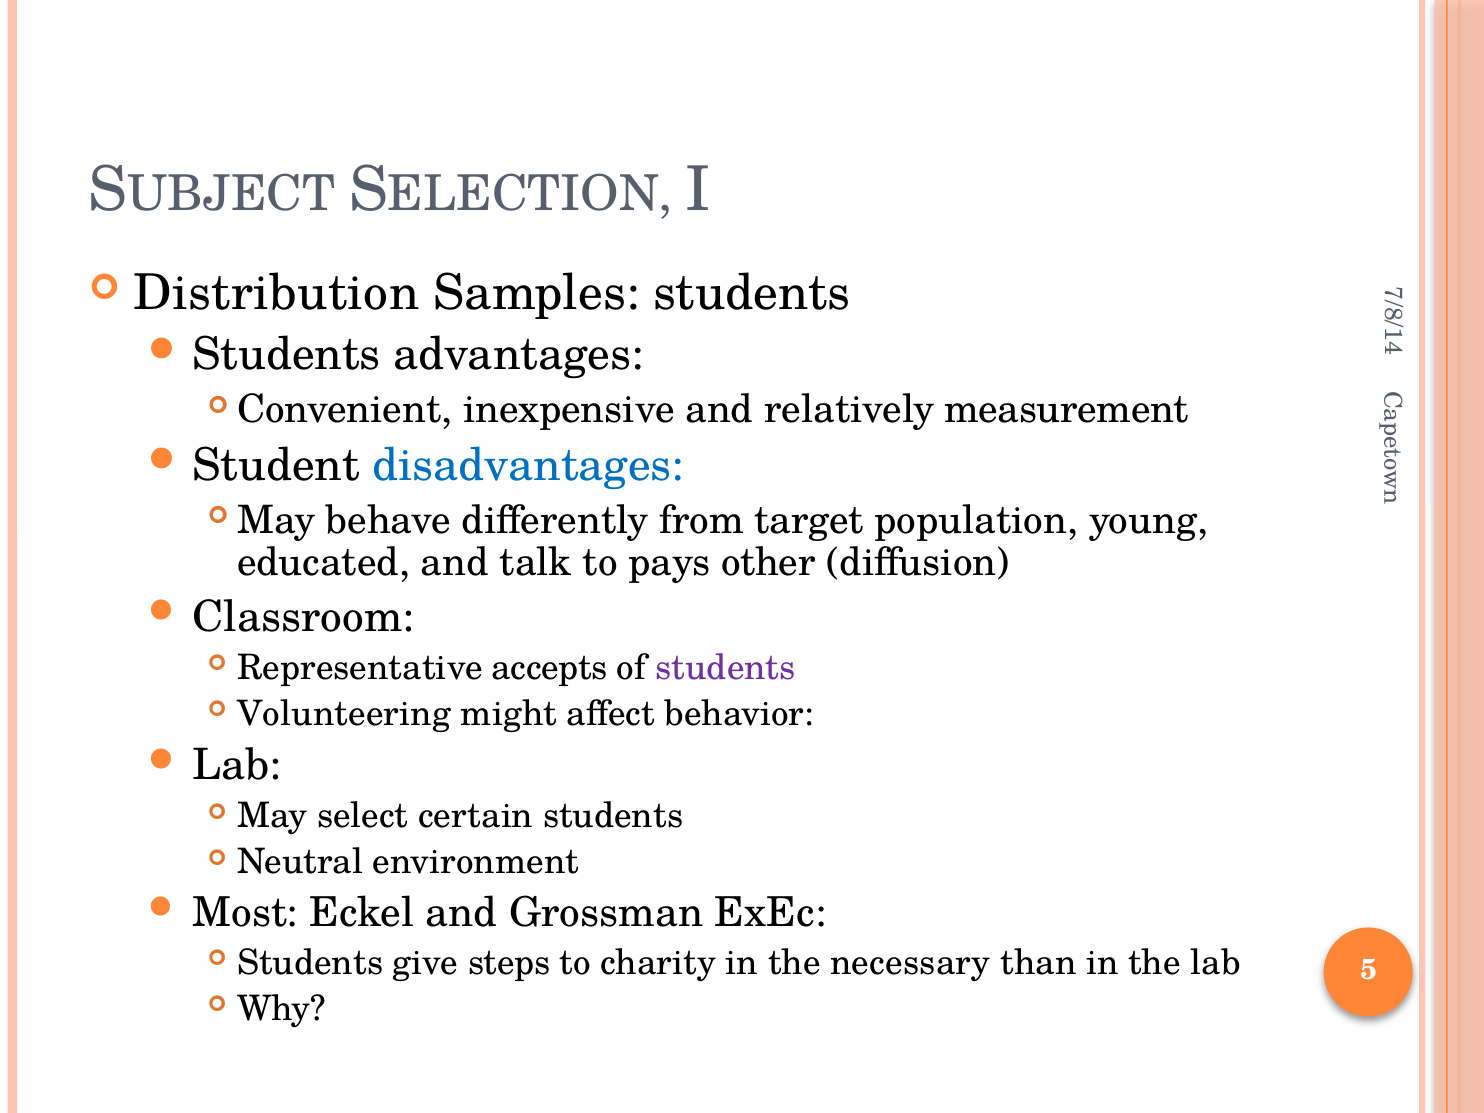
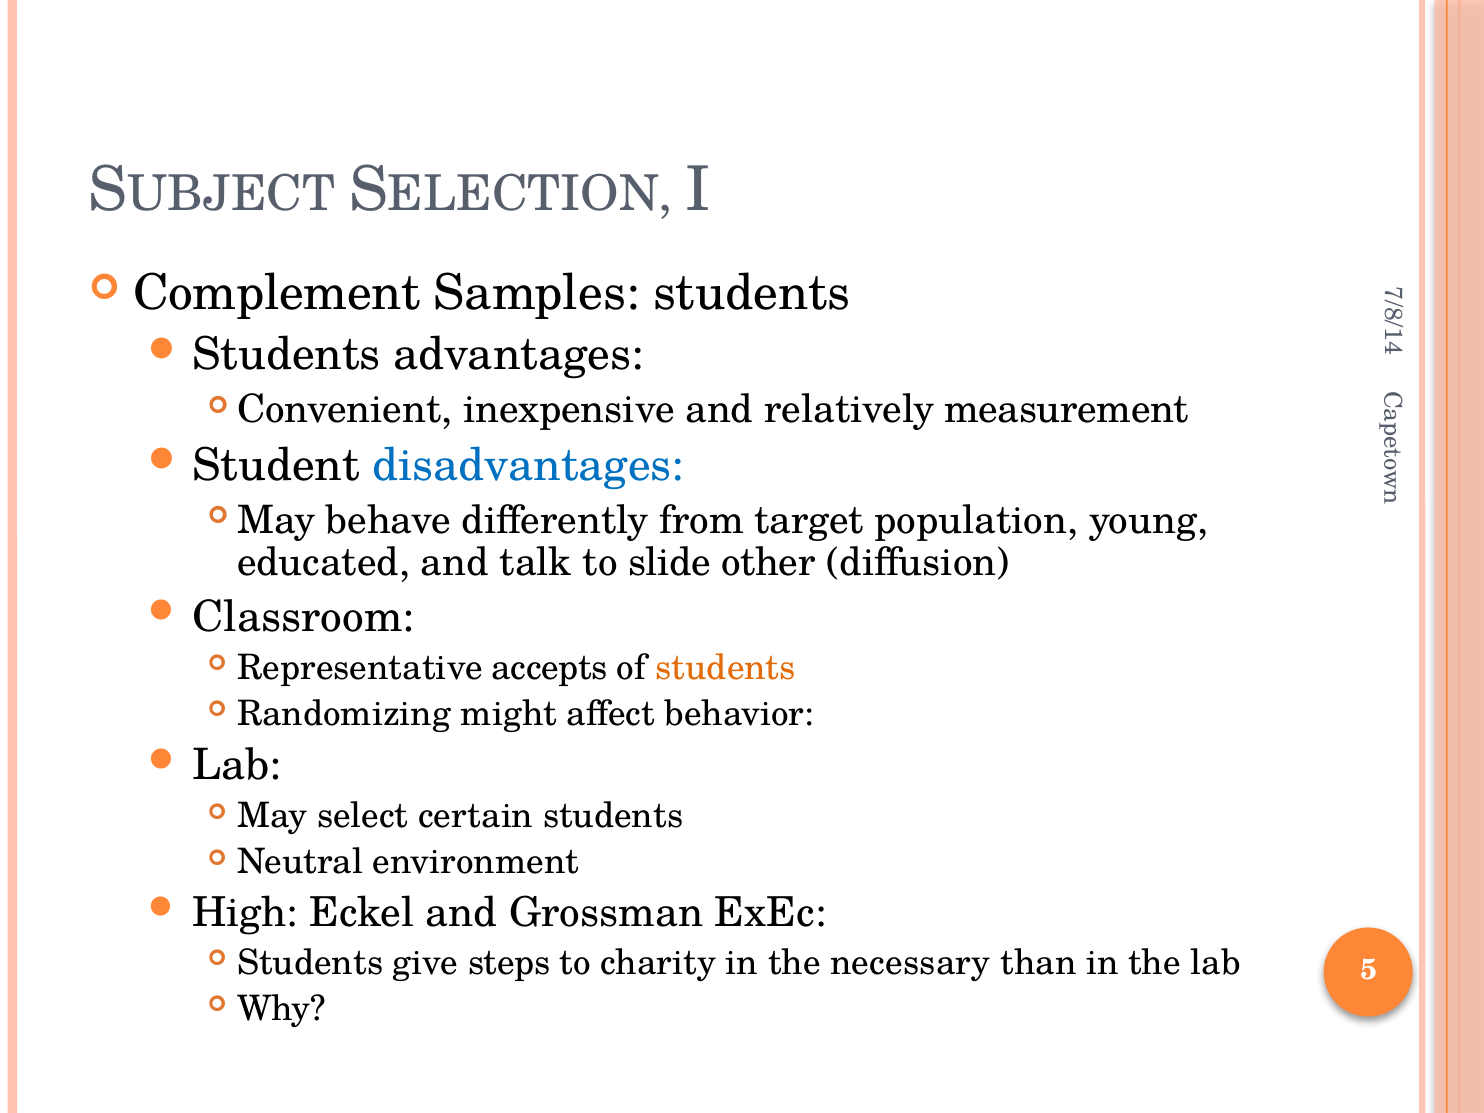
Distribution: Distribution -> Complement (277, 293)
pays: pays -> slide (670, 563)
students colour: purple -> orange (726, 667)
Volunteering: Volunteering -> Randomizing (344, 714)
Most: Most -> High (246, 913)
